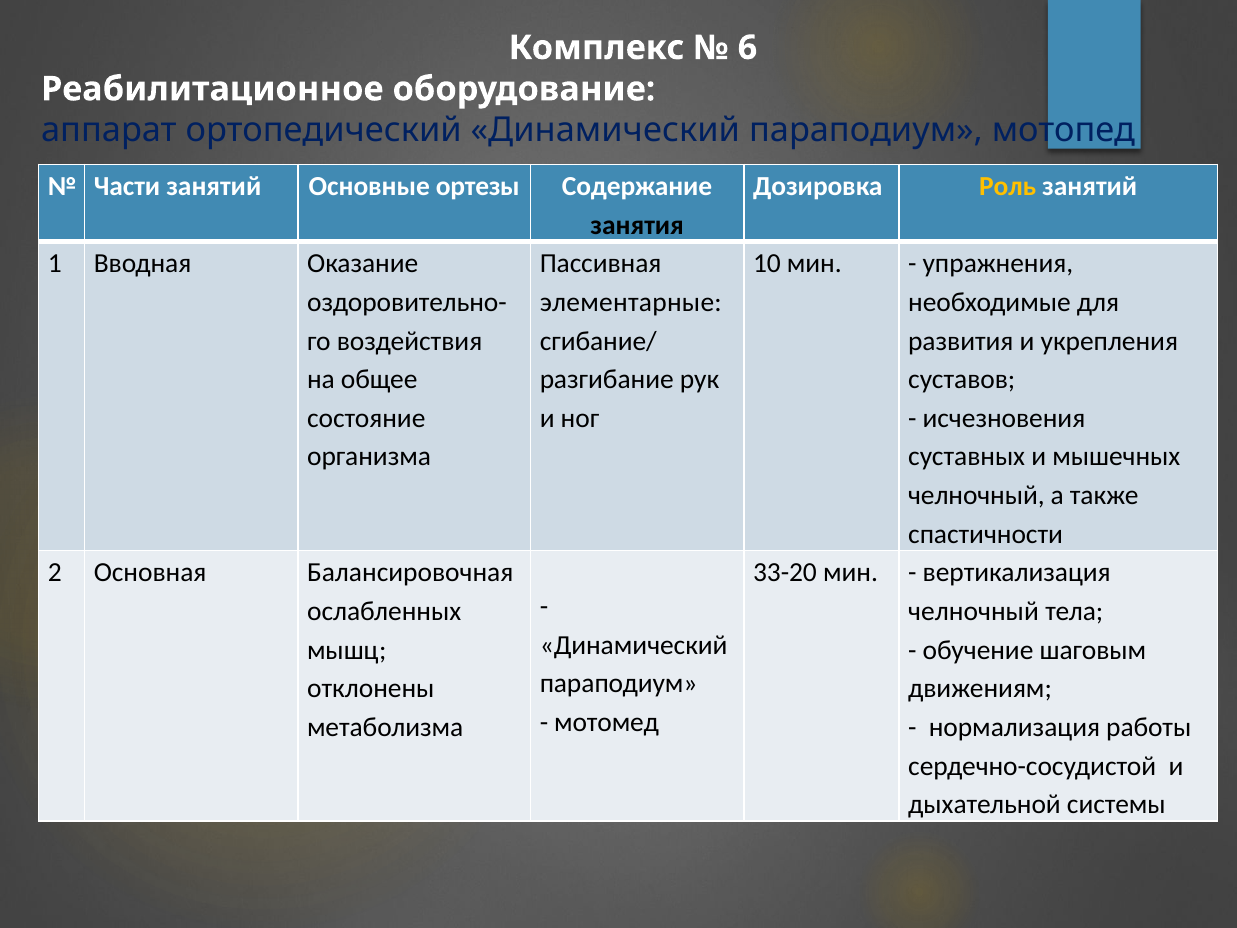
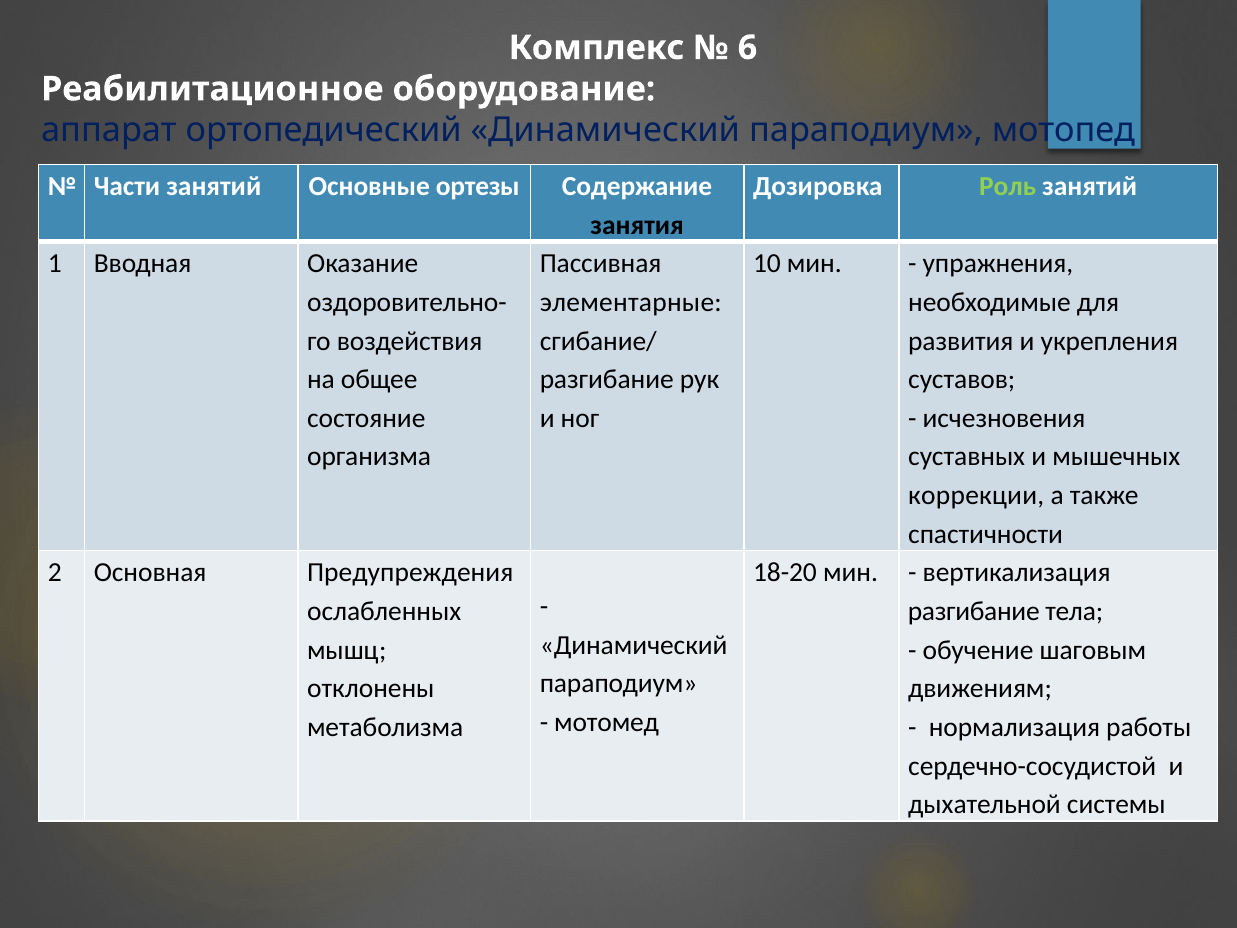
Роль colour: yellow -> light green (1008, 186)
челночный: челночный -> коррекции (976, 495)
Балансировочная: Балансировочная -> Предупреждения (410, 573)
33-20: 33-20 -> 18-20 (785, 573)
челночный: челночный -> разгибание (974, 611)
